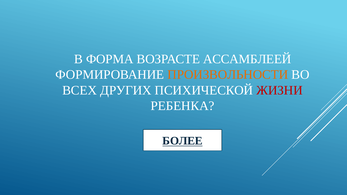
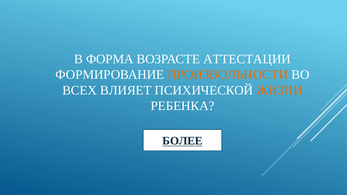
АССАМБЛЕЕЙ: АССАМБЛЕЕЙ -> АТТЕСТАЦИИ (247, 59)
ДРУГИХ: ДРУГИХ -> ВЛИЯЕТ (126, 90)
ЖИЗНИ colour: red -> orange (280, 90)
